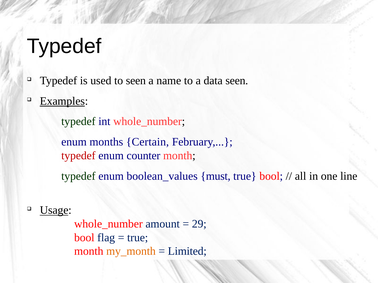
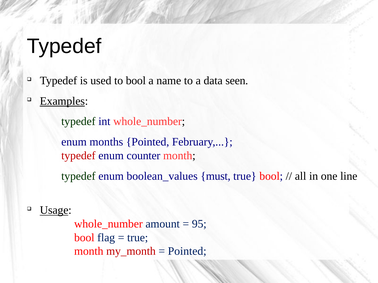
to seen: seen -> bool (136, 81)
months Certain: Certain -> Pointed (148, 142)
29: 29 -> 95 (199, 224)
my_month colour: orange -> red (131, 252)
Limited: Limited -> Pointed (187, 252)
